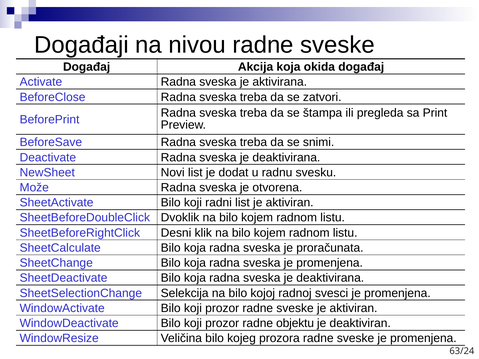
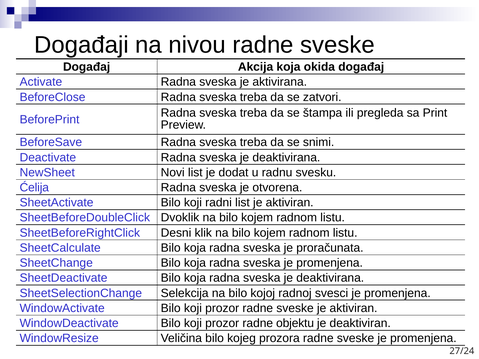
Može: Može -> Ćelija (34, 188)
63/24: 63/24 -> 27/24 (462, 351)
